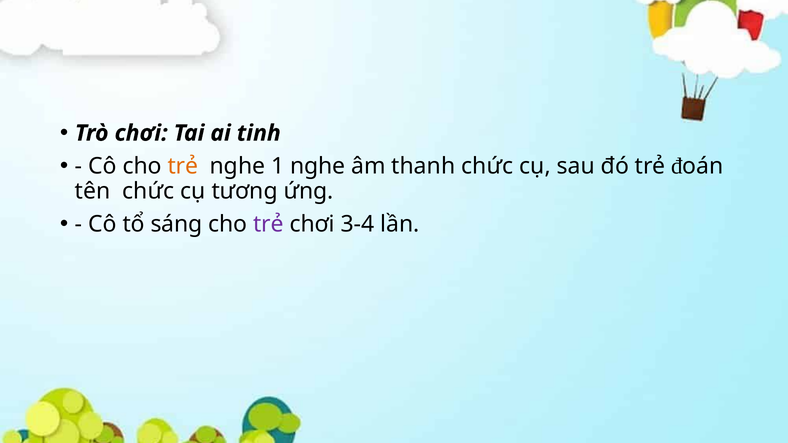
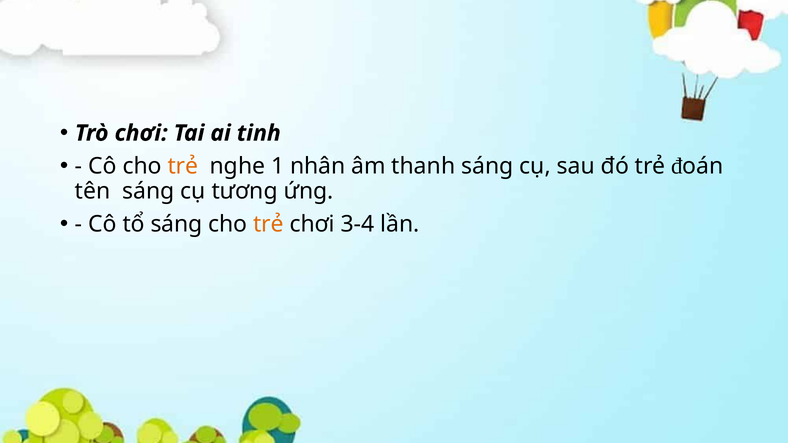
1 nghe: nghe -> nhân (318, 166)
thanh chức: chức -> sáng (487, 166)
tên chức: chức -> sáng (148, 191)
trẻ colour: purple -> orange (269, 224)
